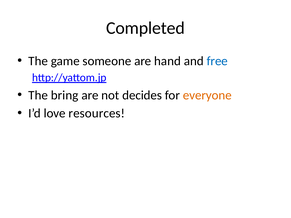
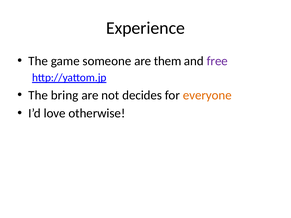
Completed: Completed -> Experience (145, 28)
hand: hand -> them (168, 61)
free colour: blue -> purple (217, 61)
resources: resources -> otherwise (97, 113)
